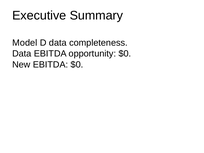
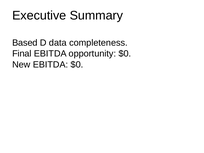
Model: Model -> Based (25, 43)
Data: Data -> Final (22, 54)
